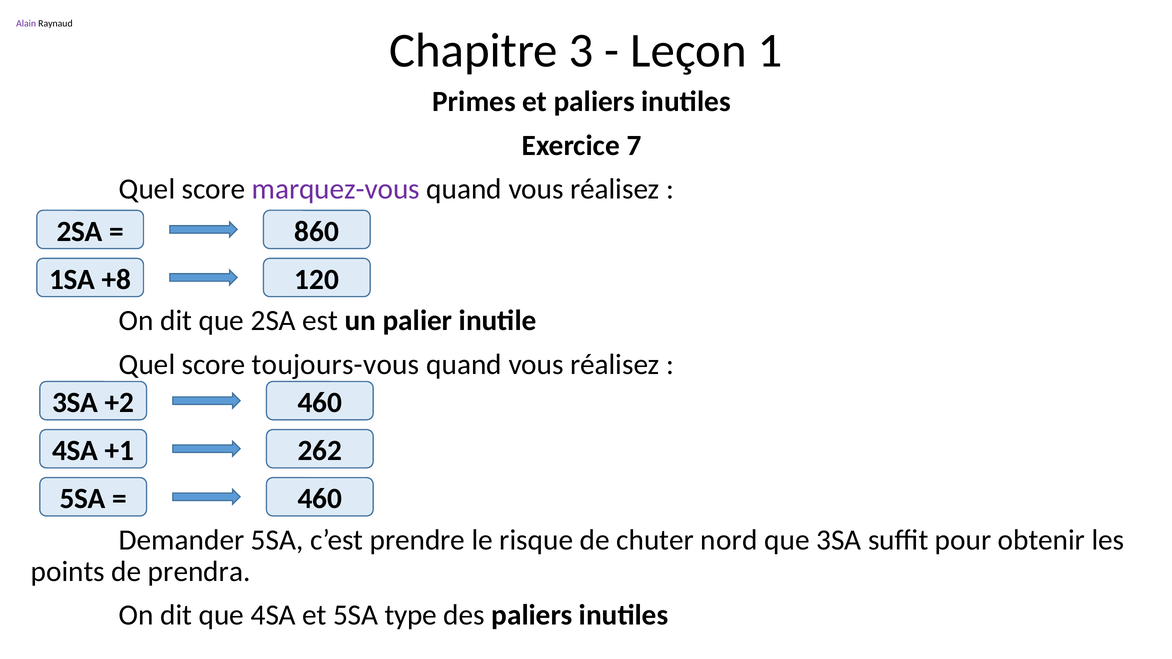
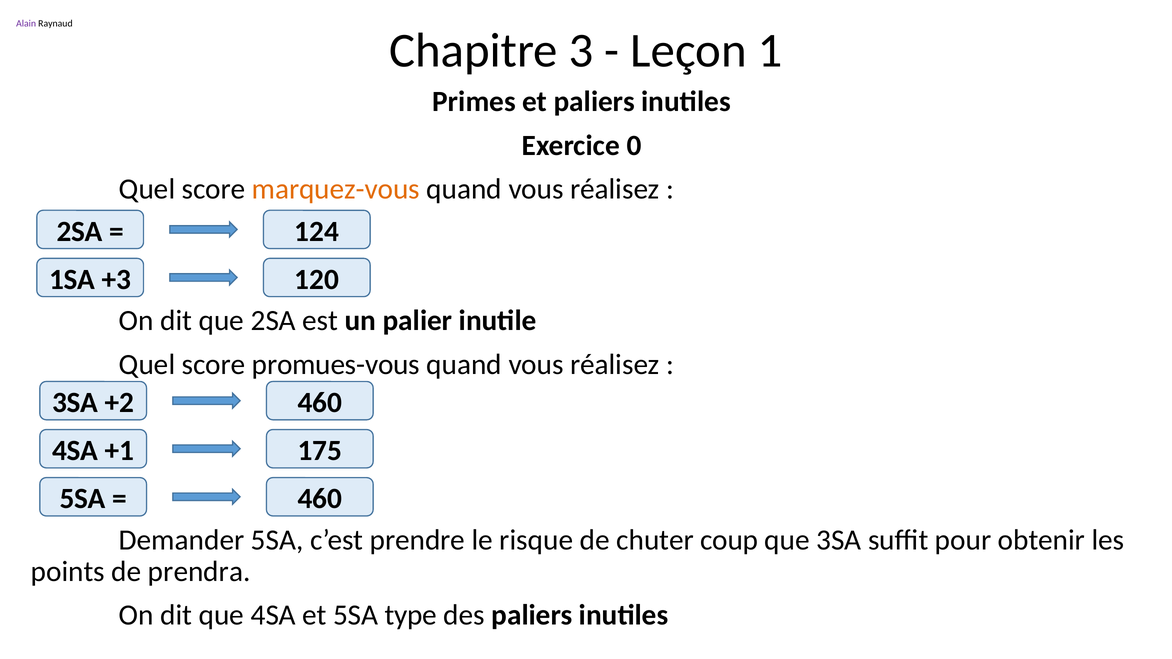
7: 7 -> 0 (634, 145)
marquez-vous colour: purple -> orange (336, 189)
860: 860 -> 124 (317, 232)
+8: +8 -> +3 (116, 280)
toujours-vous: toujours-vous -> promues-vous (336, 365)
262: 262 -> 175 (320, 451)
nord: nord -> coup (729, 540)
